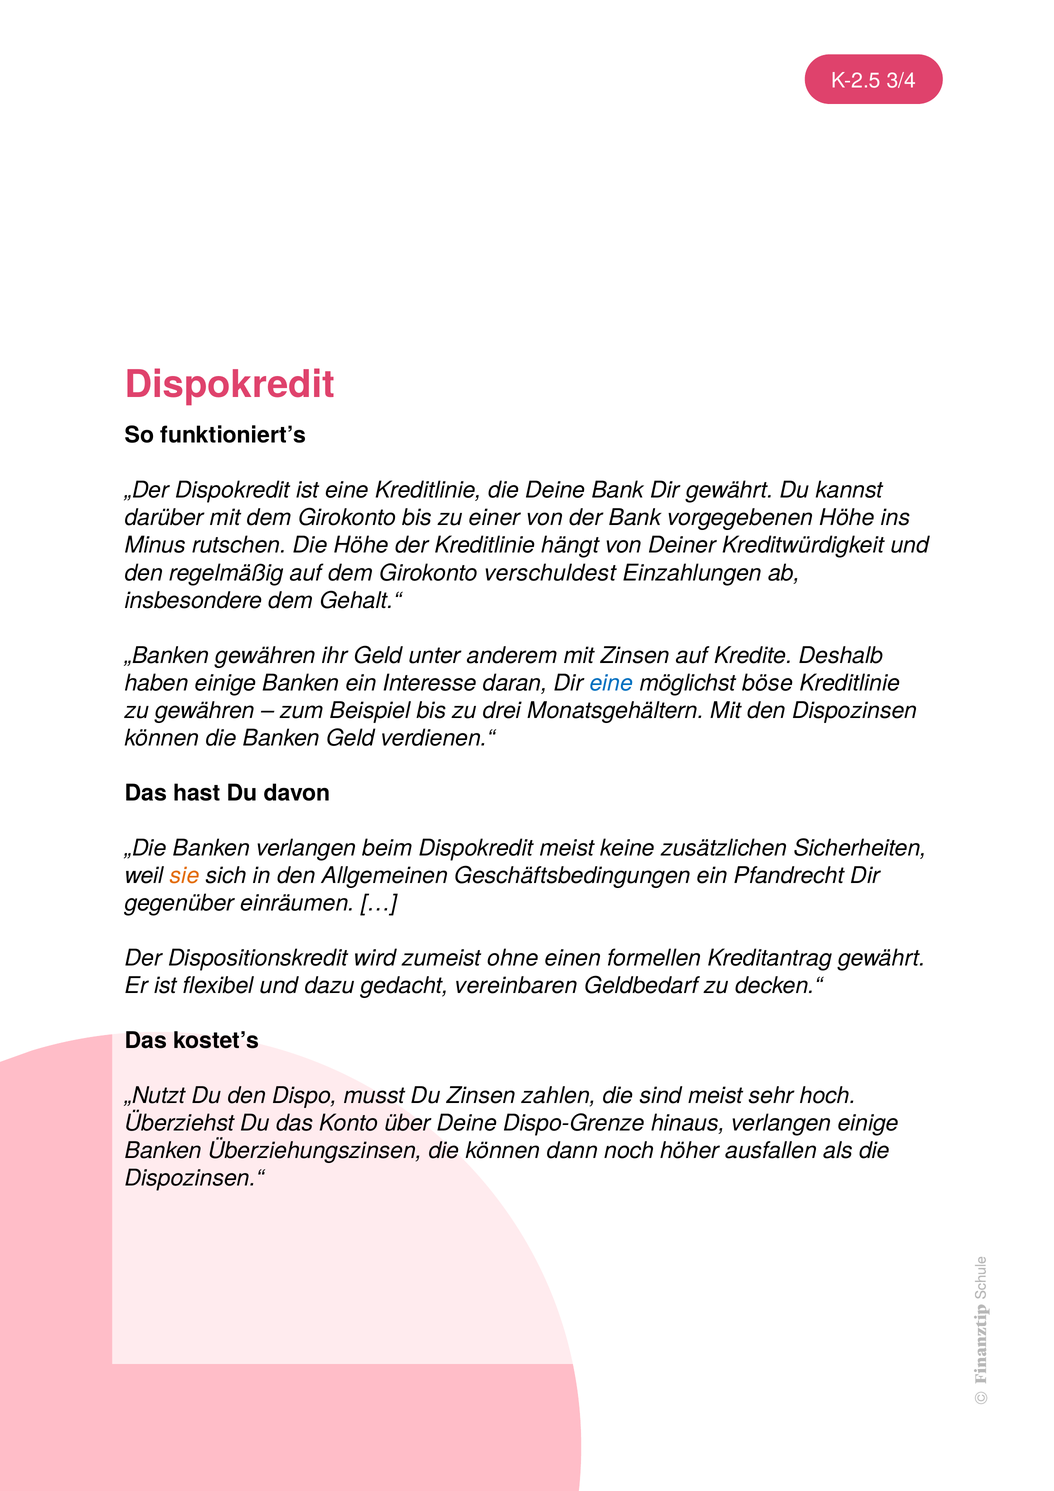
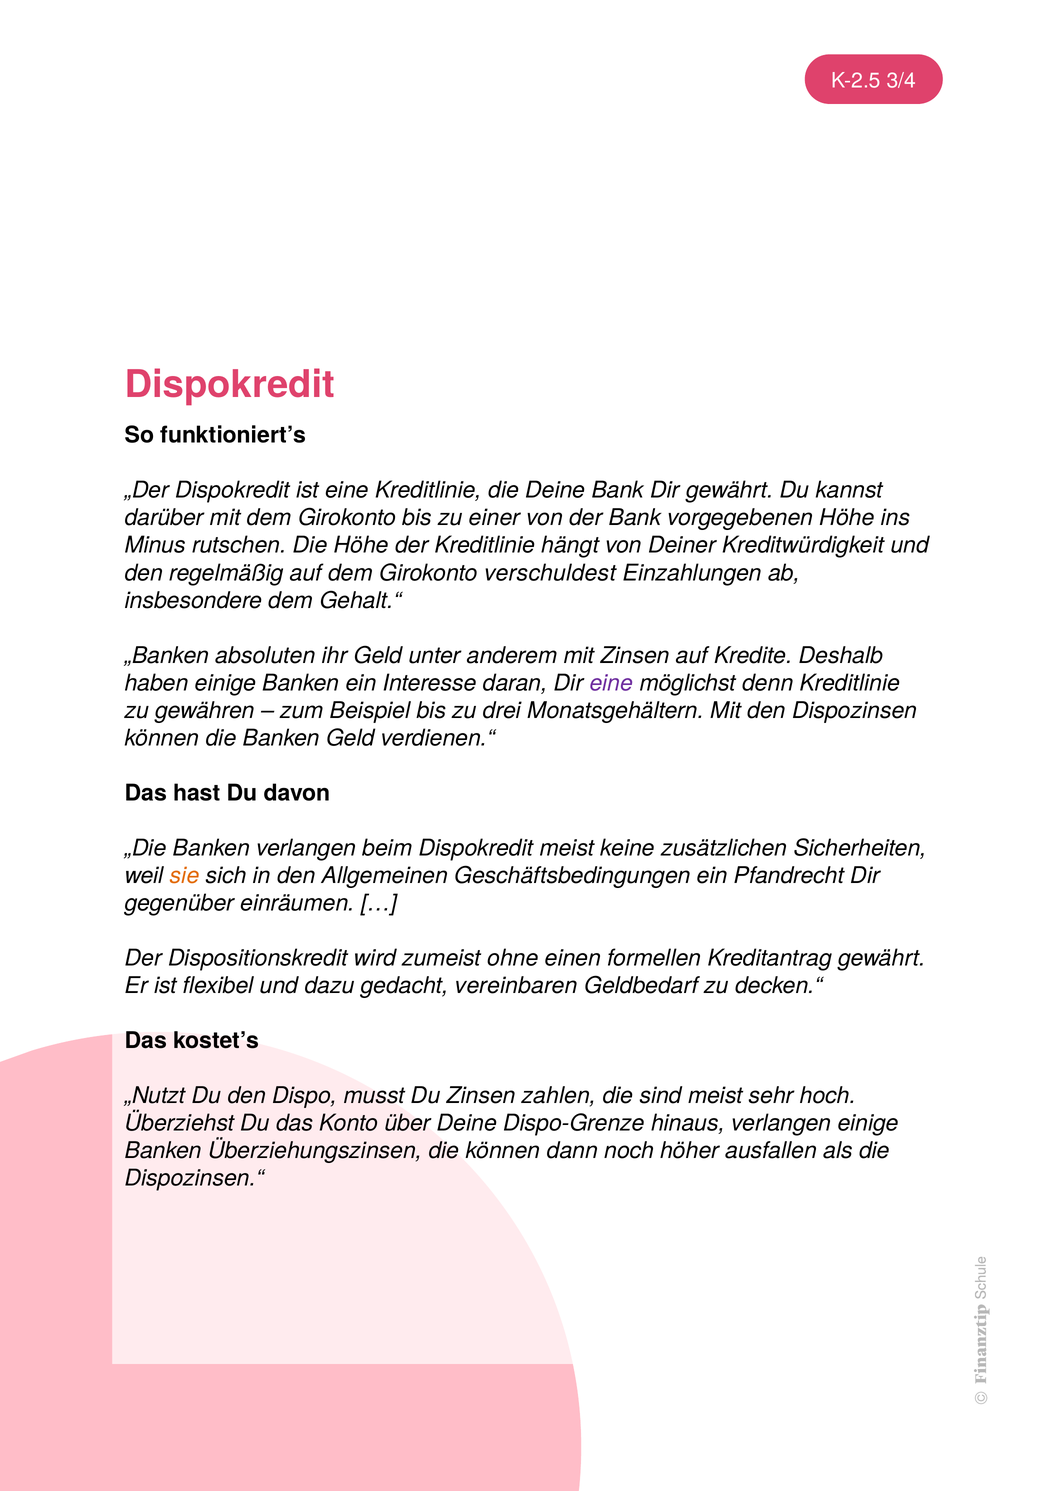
„Banken gewähren: gewähren -> absoluten (265, 655)
eine colour: blue -> purple (611, 683)
böse: böse -> denn (768, 683)
